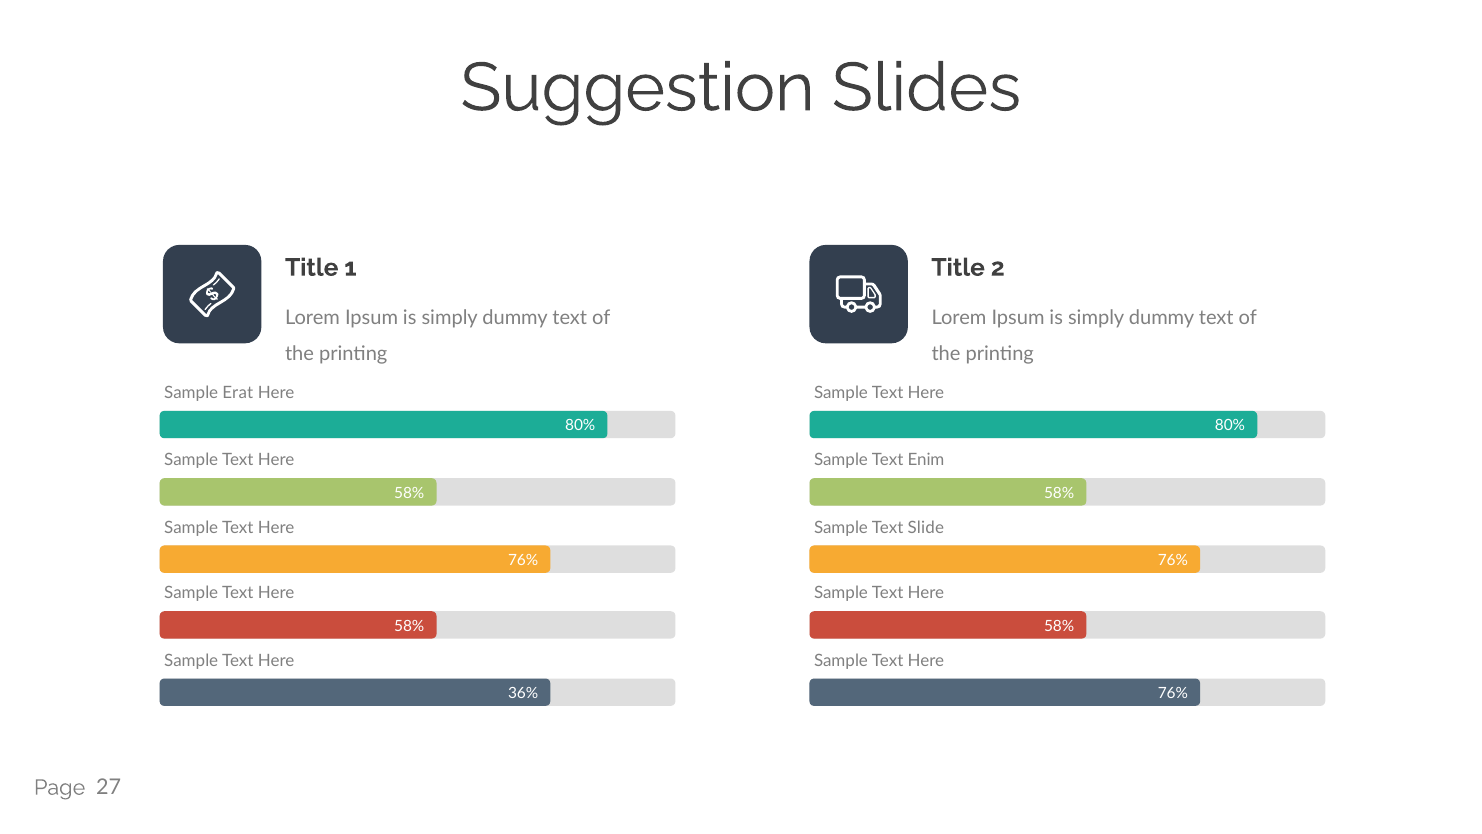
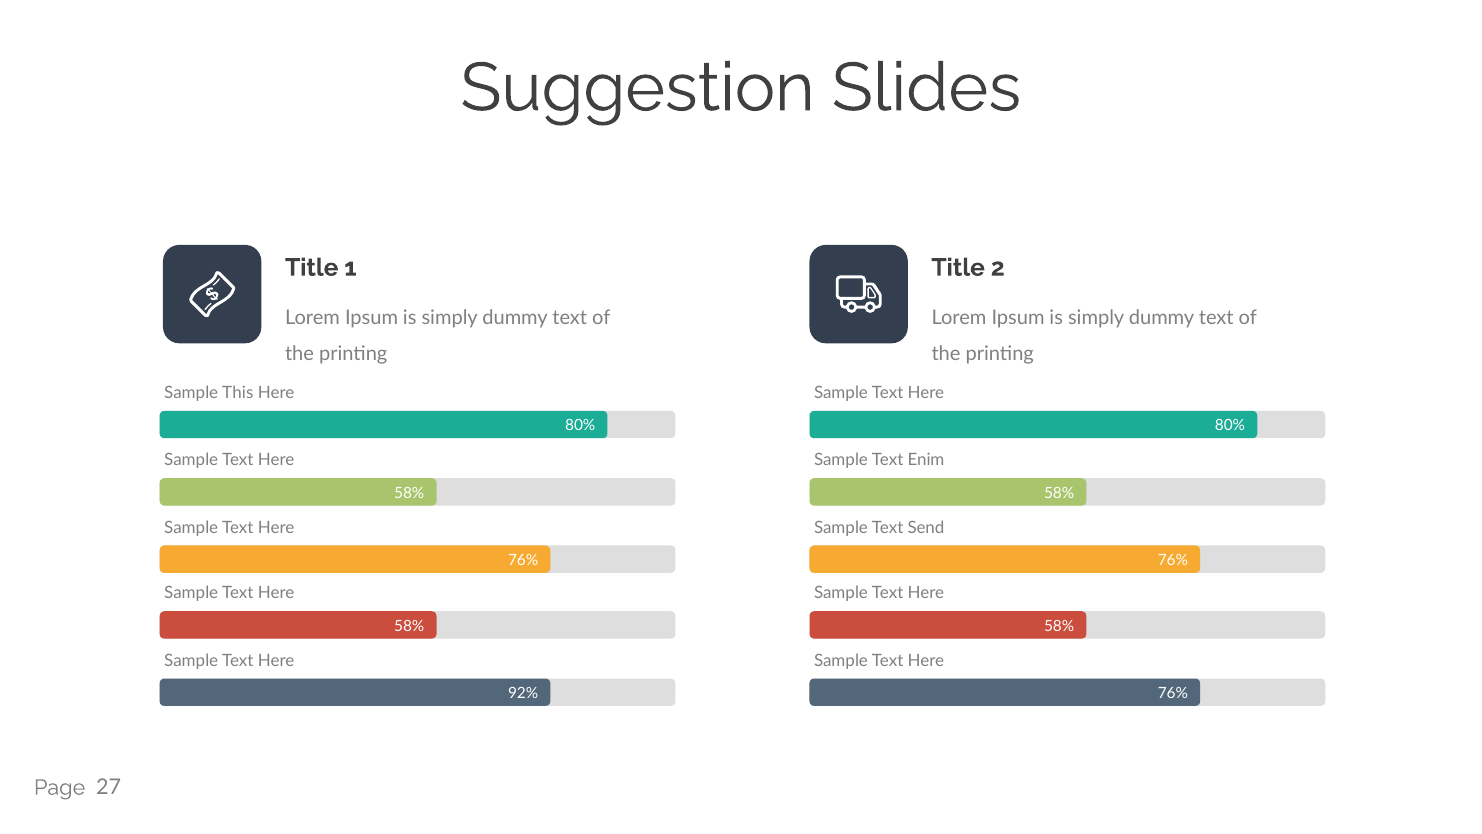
Erat: Erat -> This (238, 393)
Slide: Slide -> Send (926, 527)
36%: 36% -> 92% (523, 693)
